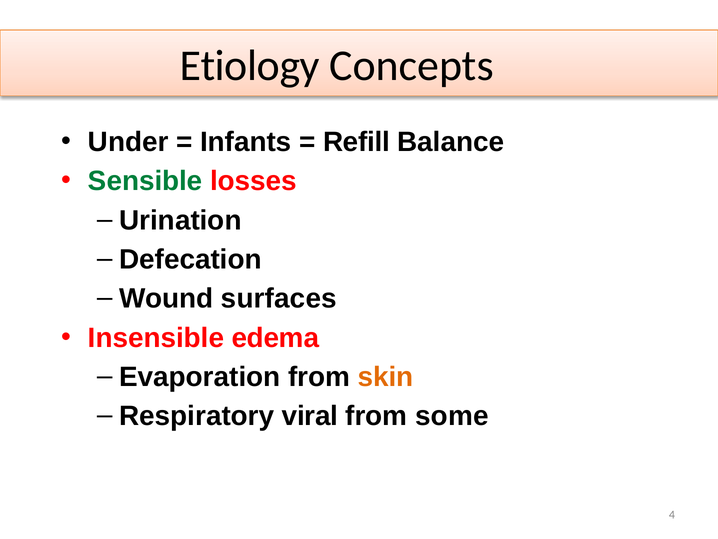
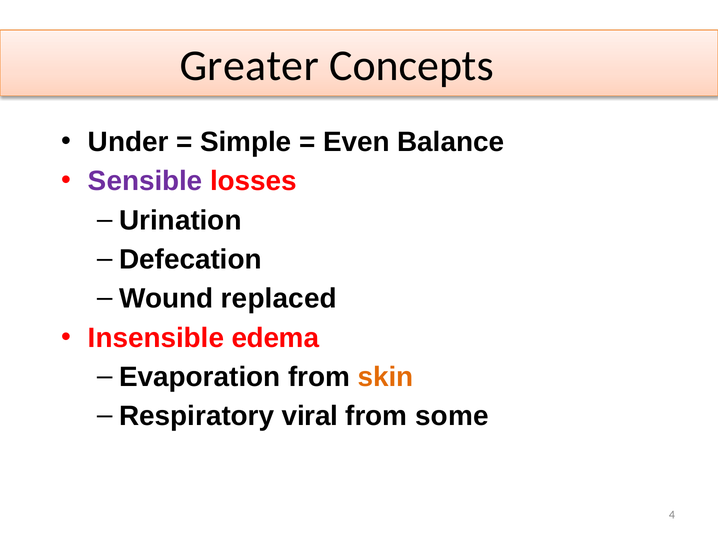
Etiology: Etiology -> Greater (249, 66)
Infants: Infants -> Simple (246, 142)
Refill: Refill -> Even (356, 142)
Sensible colour: green -> purple (145, 181)
surfaces: surfaces -> replaced (279, 298)
